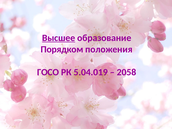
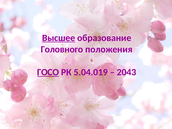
Порядком: Порядком -> Головного (62, 49)
ГОСО underline: none -> present (48, 72)
2058: 2058 -> 2043 (126, 72)
